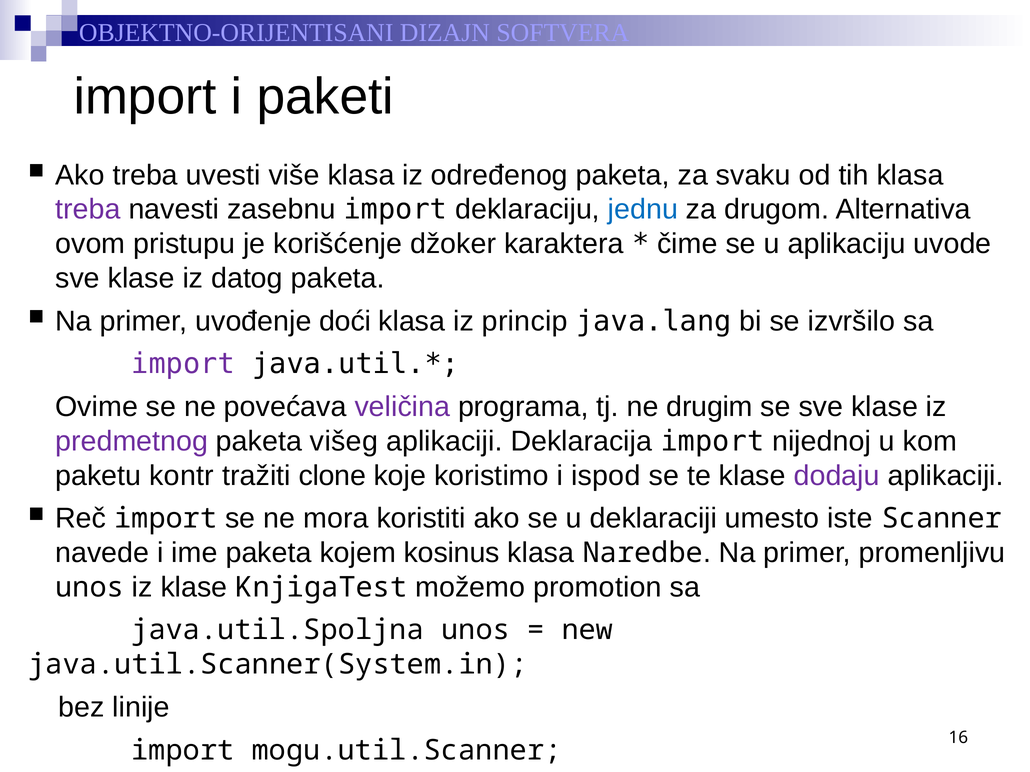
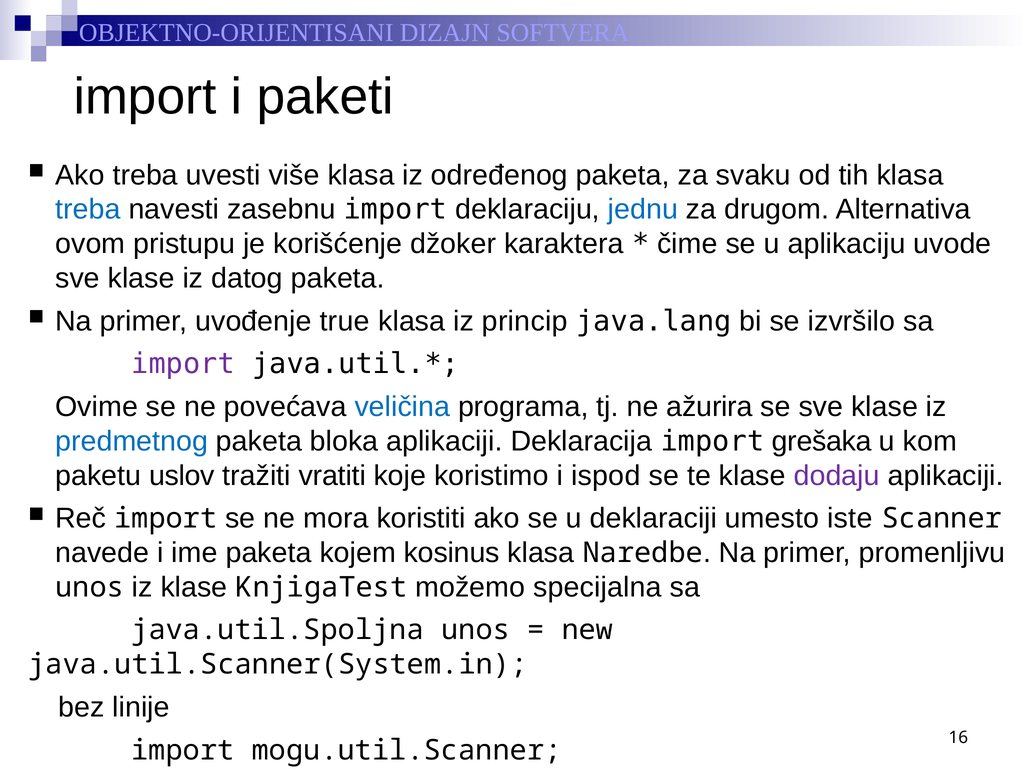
treba colour: purple -> blue (88, 210)
doći: doći -> true (345, 321)
veličina colour: purple -> blue (402, 407)
drugim: drugim -> ažurira (710, 407)
predmetnog colour: purple -> blue (132, 442)
višeg: višeg -> bloka (344, 442)
nijednoj: nijednoj -> grešaka (822, 442)
kontr: kontr -> uslov (182, 476)
clone: clone -> vratiti (332, 476)
promotion: promotion -> specijalna (597, 588)
